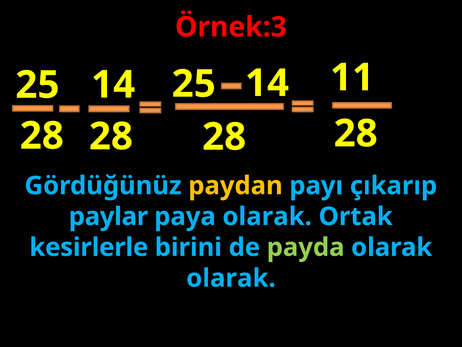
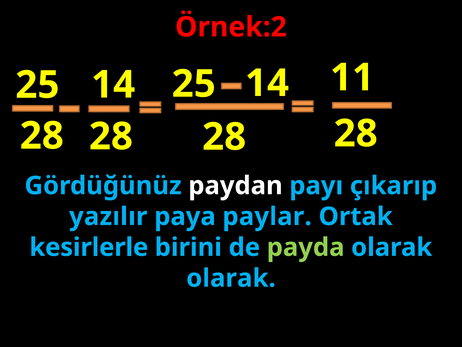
Örnek:3: Örnek:3 -> Örnek:2 (231, 27)
paydan colour: yellow -> white (236, 185)
paylar: paylar -> yazılır (108, 216)
paya olarak: olarak -> paylar (267, 216)
